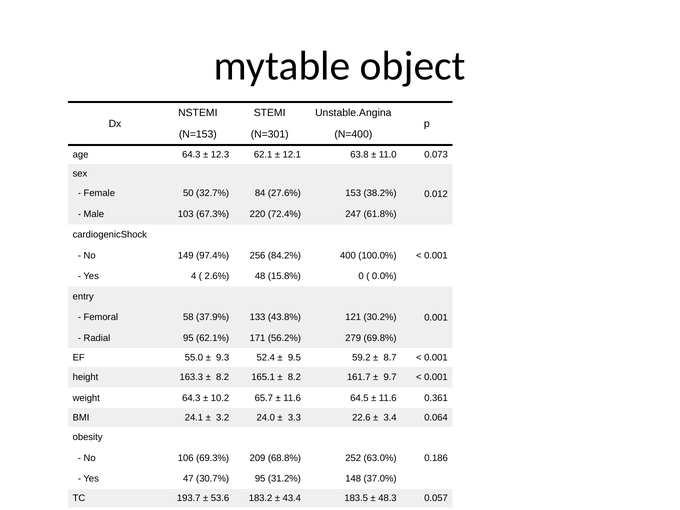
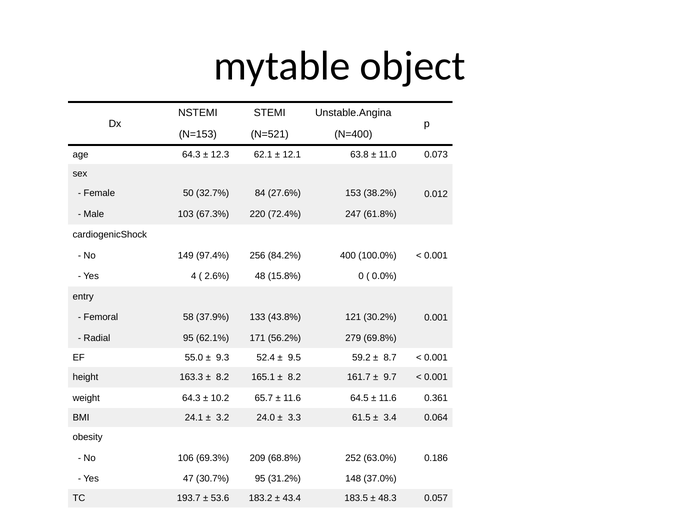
N=301: N=301 -> N=521 (270, 134)
22.6: 22.6 -> 61.5 (361, 418)
